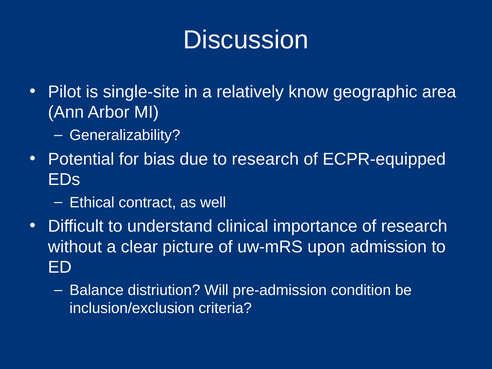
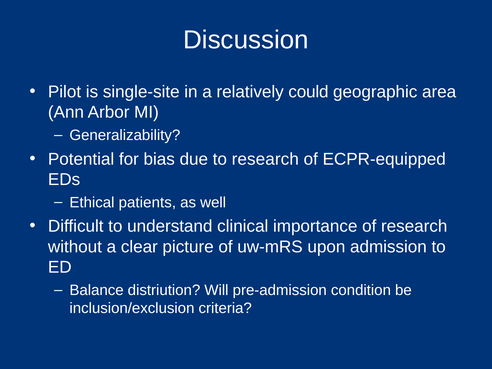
know: know -> could (308, 92)
contract: contract -> patients (147, 202)
